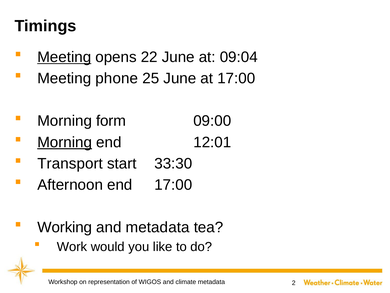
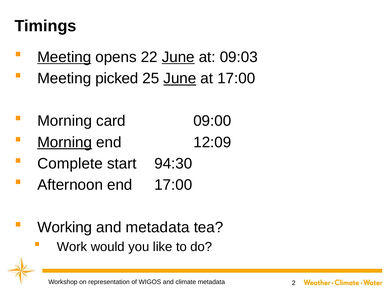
June underline: none -> present (178, 57)
09:04: 09:04 -> 09:03 (239, 57)
phone: phone -> picked (117, 78)
June underline: none -> present (180, 78)
form: form -> card (111, 121)
12:01: 12:01 -> 12:09 (212, 142)
Transport: Transport -> Complete (70, 163)
33:30: 33:30 -> 94:30 (173, 163)
